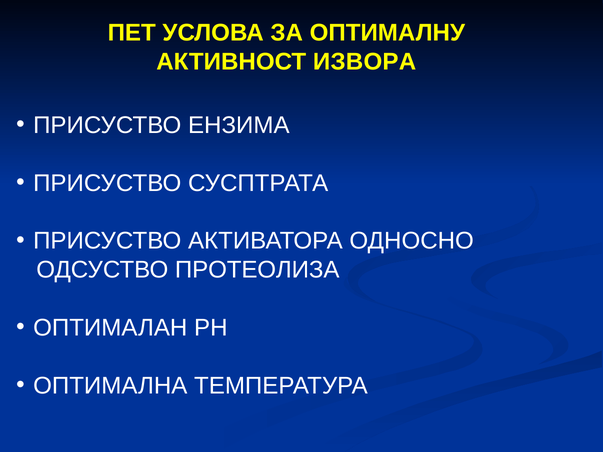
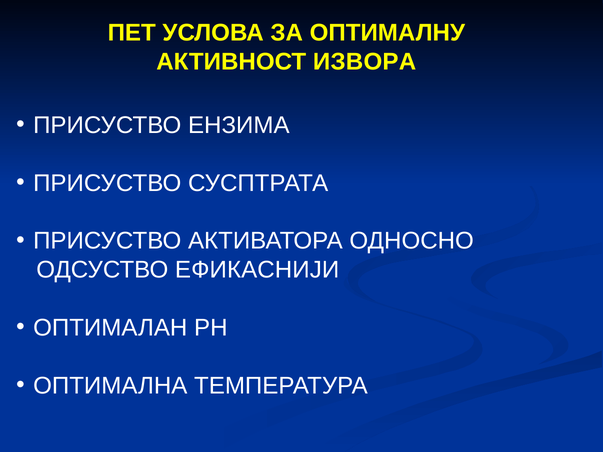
ПРОТЕОЛИЗА: ПРОТЕОЛИЗА -> ЕФИКАСНИЈИ (257, 270)
